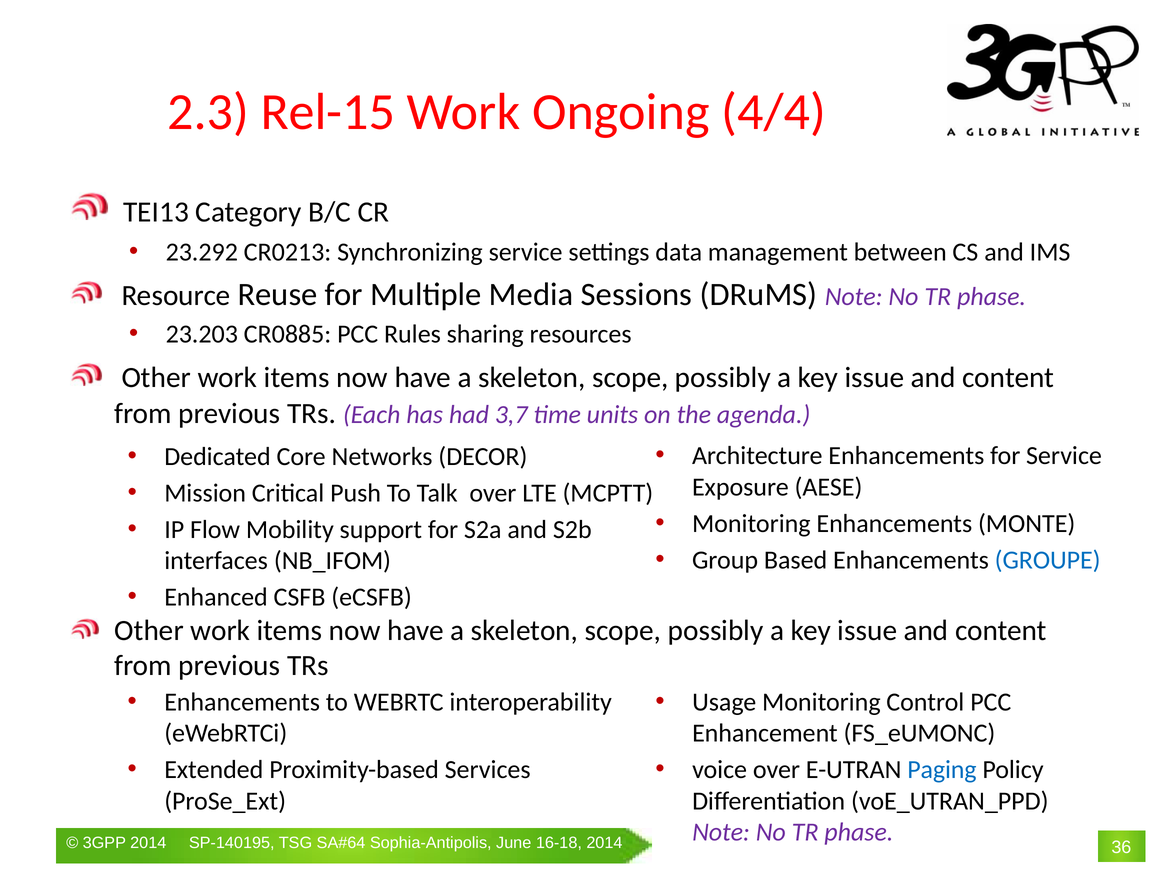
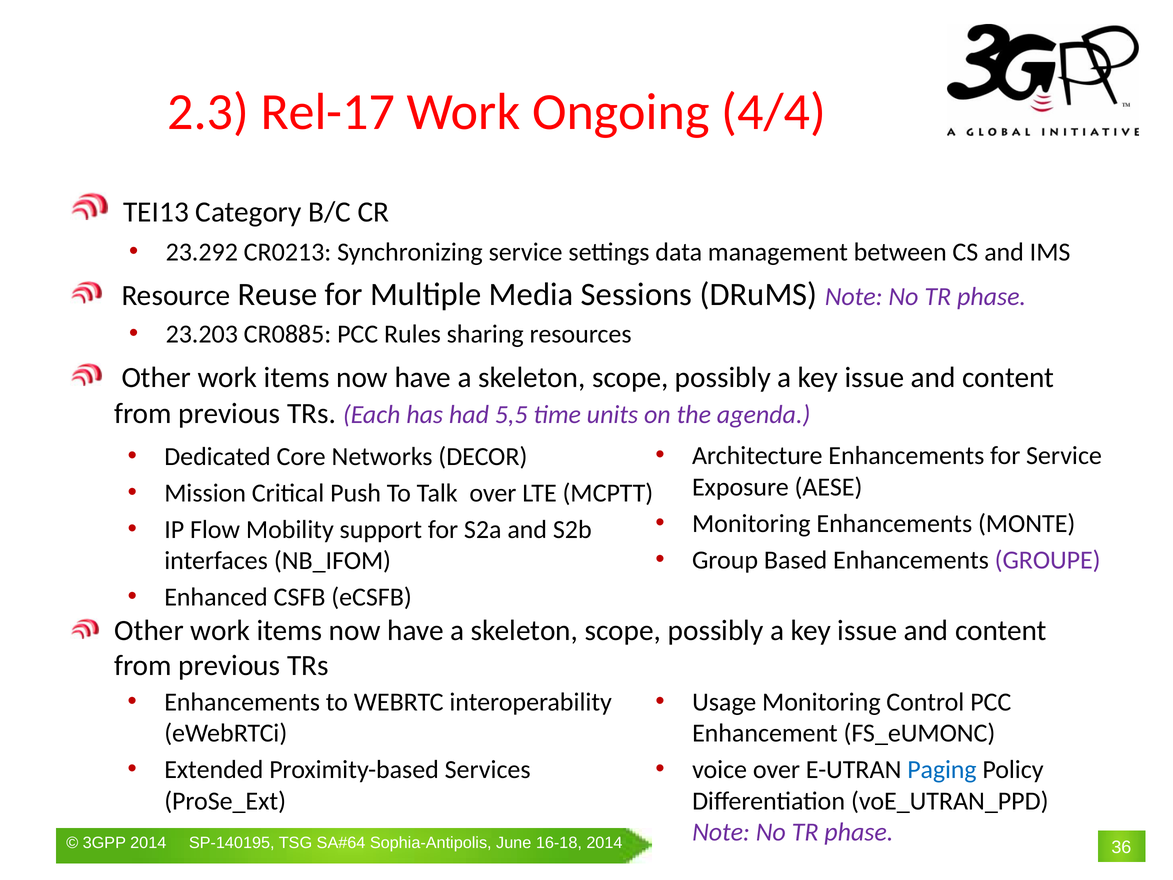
Rel-15: Rel-15 -> Rel-17 (328, 112)
3,7: 3,7 -> 5,5 (511, 414)
GROUPE colour: blue -> purple (1048, 560)
